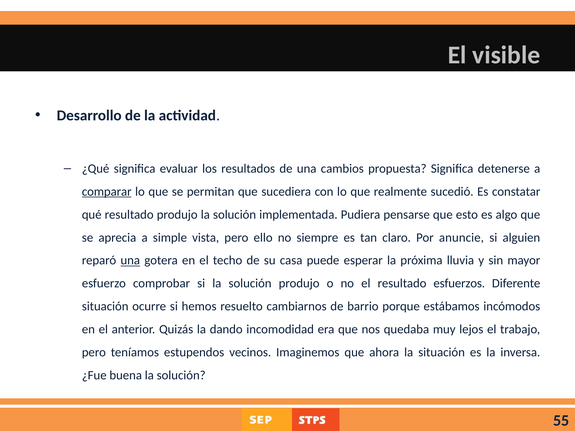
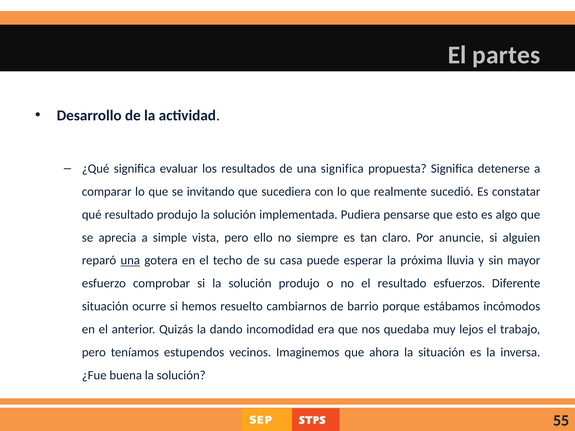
visible: visible -> partes (506, 55)
una cambios: cambios -> significa (342, 169)
comparar underline: present -> none (107, 192)
permitan: permitan -> invitando (211, 192)
